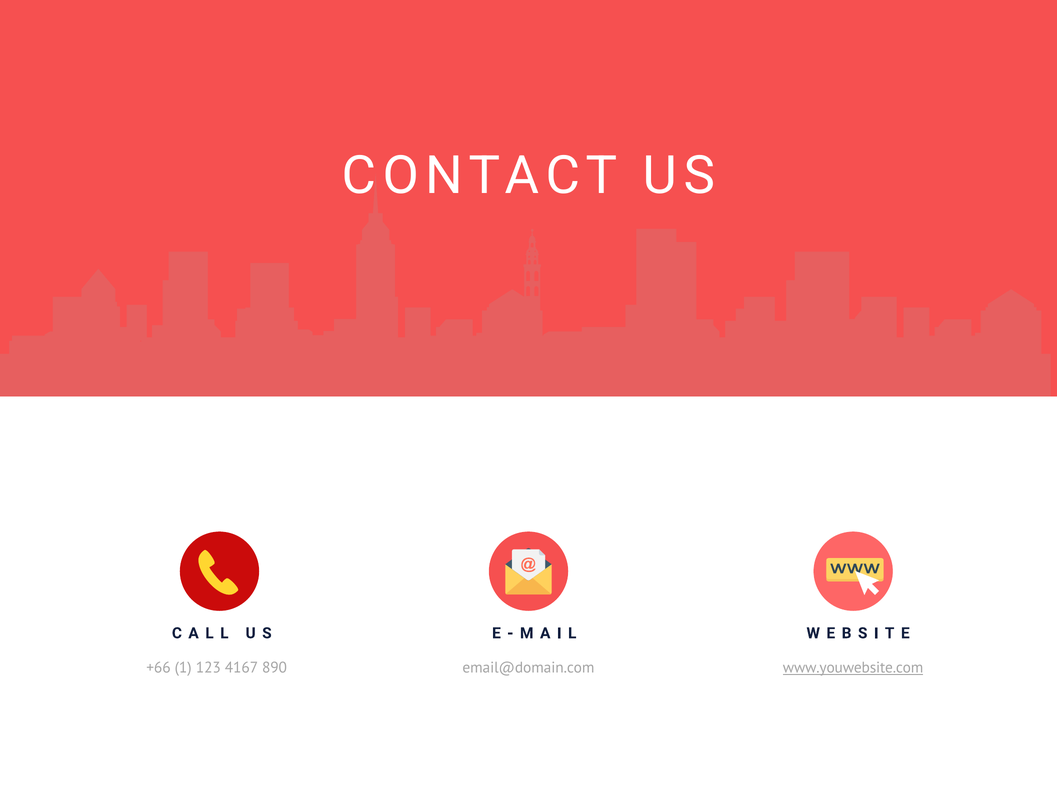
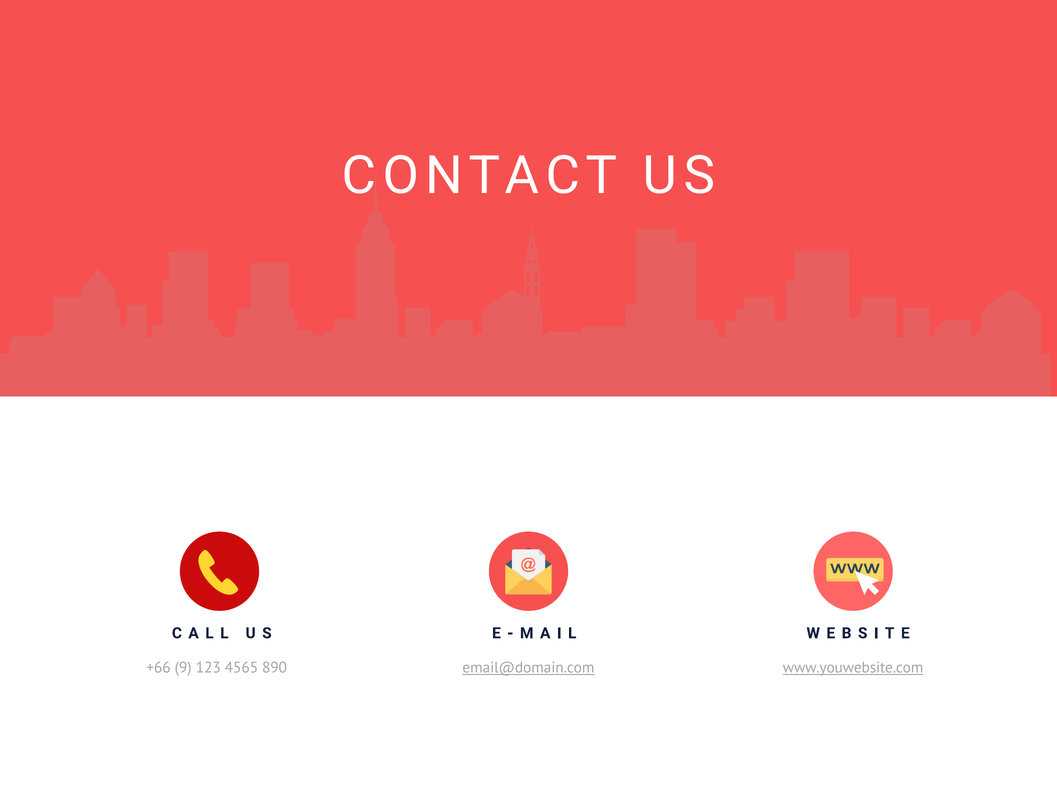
1: 1 -> 9 (183, 668)
4167: 4167 -> 4565 (241, 668)
email@domain.com underline: none -> present (528, 668)
